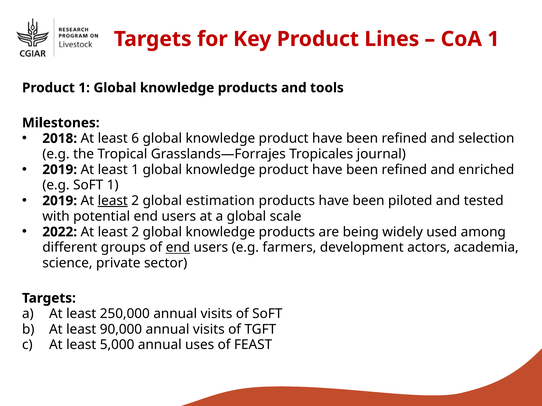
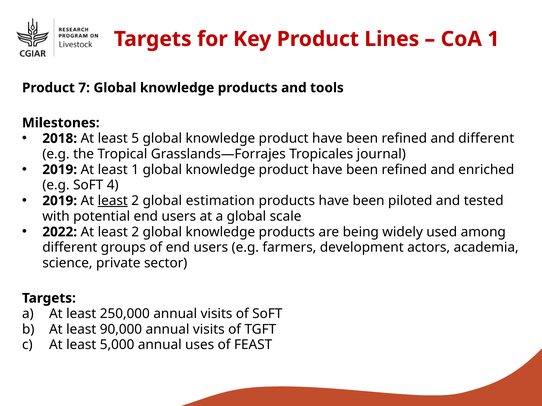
Product 1: 1 -> 7 (84, 88)
6: 6 -> 5 (135, 139)
and selection: selection -> different (486, 139)
SoFT 1: 1 -> 4 (113, 185)
end underline: present -> none (178, 248)
